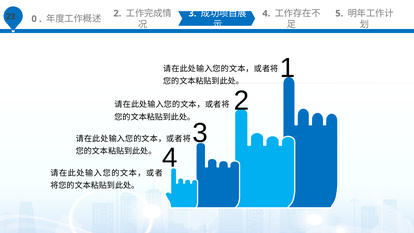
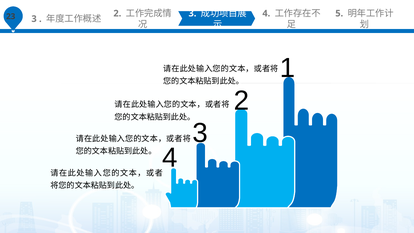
0: 0 -> 3 (34, 19)
